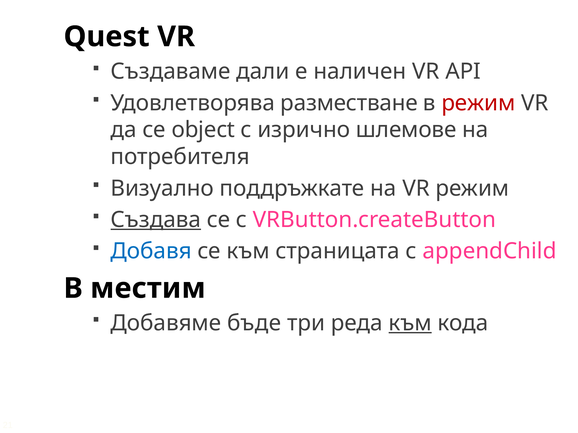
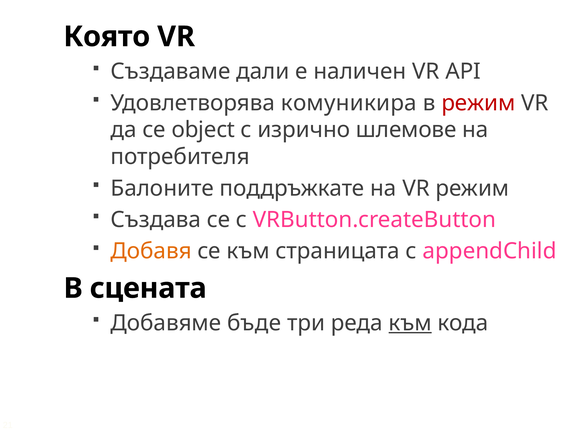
Quest: Quest -> Която (107, 37)
разместване: разместване -> комуникира (349, 103)
Визуално: Визуално -> Балоните (162, 189)
Създава underline: present -> none (156, 220)
Добавя colour: blue -> orange (151, 252)
местим: местим -> сцената (148, 289)
